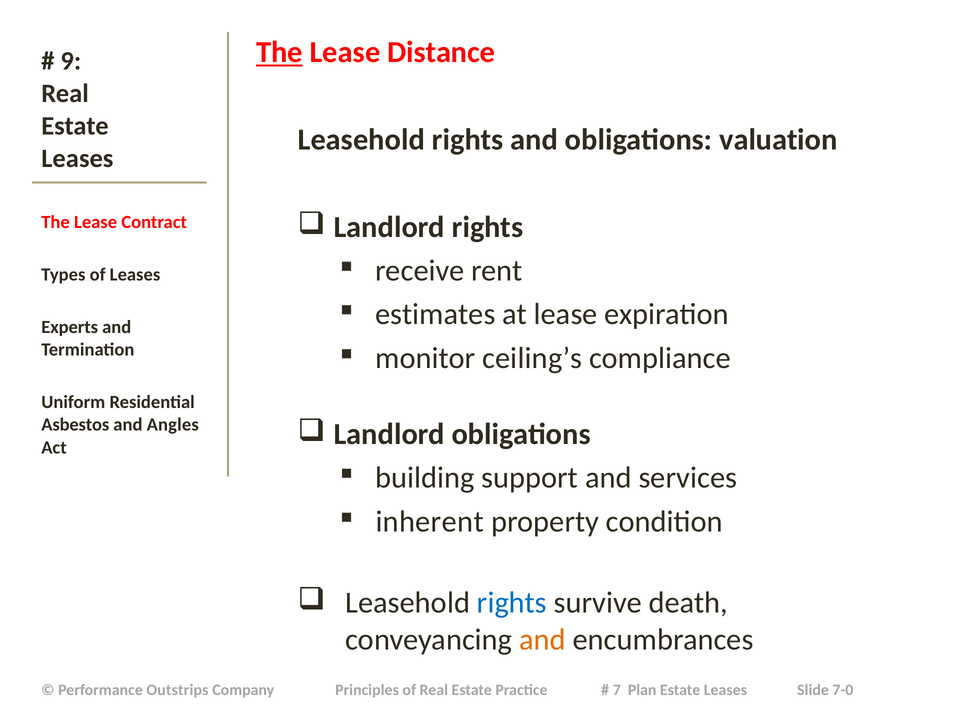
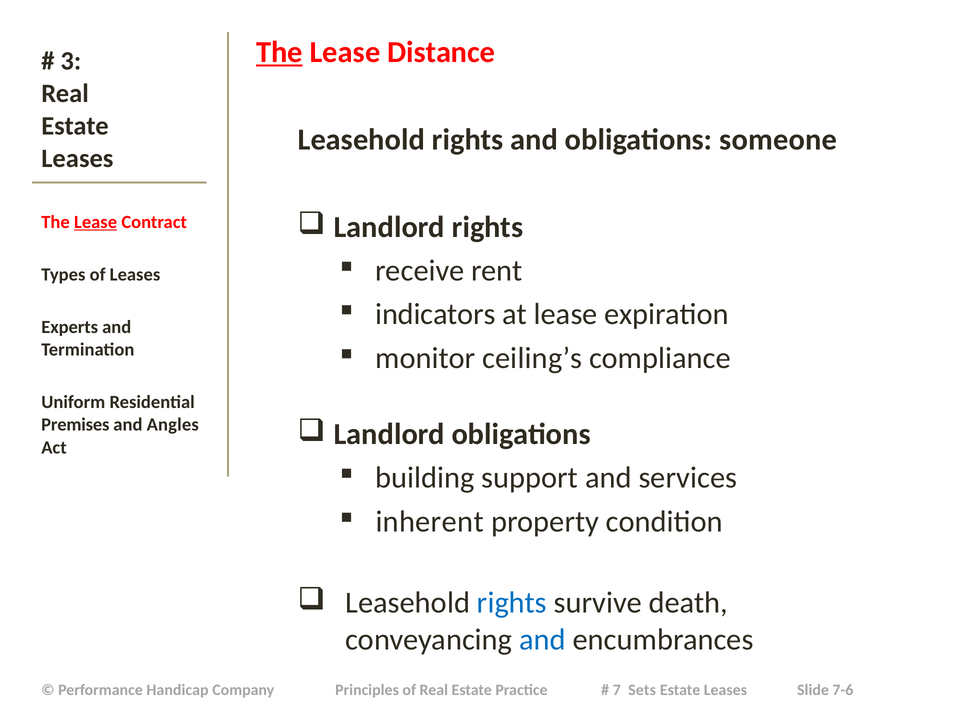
9: 9 -> 3 (71, 61)
valuation: valuation -> someone (778, 140)
Lease underline: none -> present (96, 222)
estimates: estimates -> indicators (435, 315)
Asbestos: Asbestos -> Premises (75, 425)
and colour: orange -> blue (542, 640)
Outstrips: Outstrips -> Handicap (178, 690)
Plan: Plan -> Sets (642, 690)
7-0: 7-0 -> 7-6 (843, 690)
